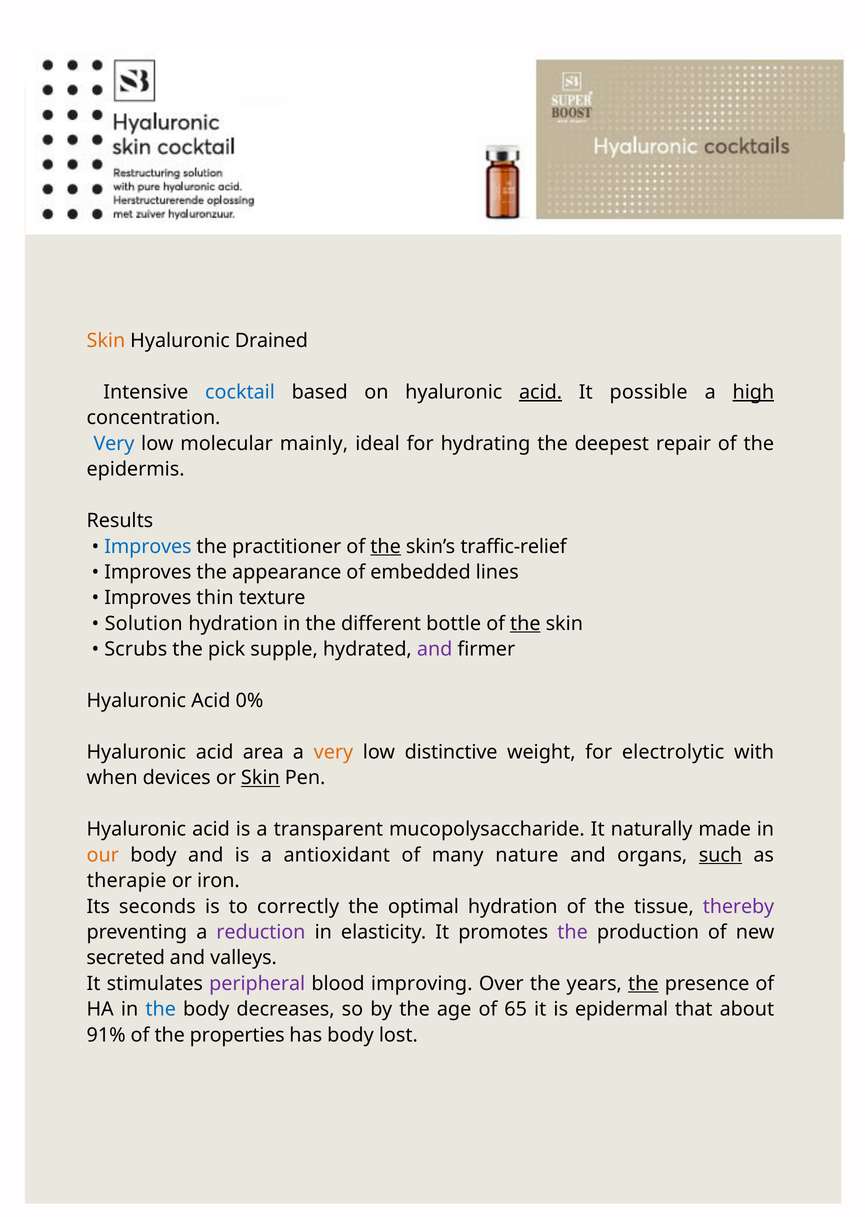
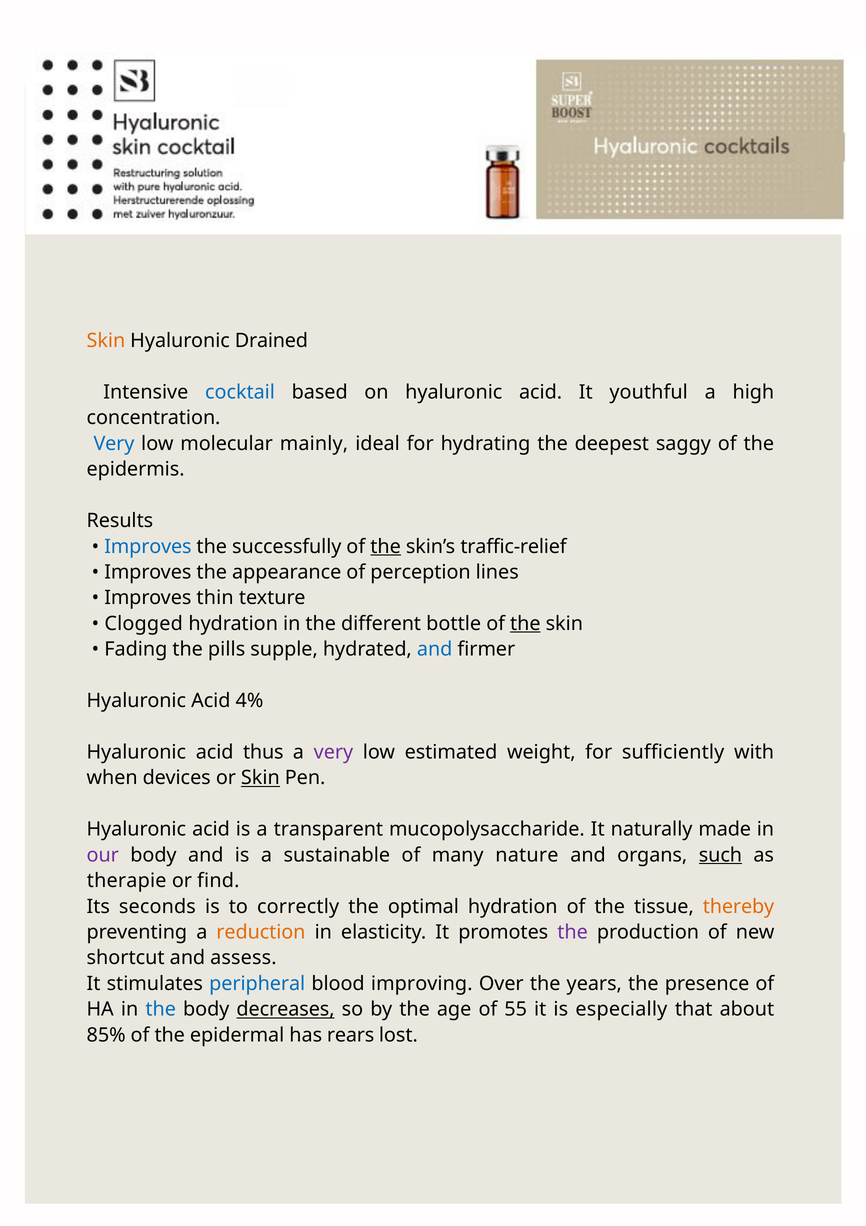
acid underline: present -> none (541, 392)
possible: possible -> youthful (649, 392)
high underline: present -> none (753, 392)
repair: repair -> saggy (683, 443)
practitioner: practitioner -> successfully (287, 546)
embedded: embedded -> perception (420, 572)
Solution: Solution -> Clogged (144, 623)
Scrubs: Scrubs -> Fading (136, 649)
pick: pick -> pills (227, 649)
and colour: purple -> blue (435, 649)
0%: 0% -> 4% (249, 700)
area: area -> thus (263, 752)
very colour: orange -> purple (333, 752)
distinctive: distinctive -> estimated (451, 752)
electrolytic: electrolytic -> sufficiently (673, 752)
our colour: orange -> purple (103, 855)
antioxidant: antioxidant -> sustainable (337, 855)
iron: iron -> find (218, 880)
thereby colour: purple -> orange (739, 906)
reduction colour: purple -> orange (261, 932)
secreted: secreted -> shortcut (126, 958)
valleys: valleys -> assess (243, 958)
peripheral colour: purple -> blue (257, 983)
the underline: present -> none (643, 983)
decreases underline: none -> present (286, 1009)
65: 65 -> 55 (516, 1009)
epidermal: epidermal -> especially (621, 1009)
91%: 91% -> 85% (106, 1035)
properties: properties -> epidermal (237, 1035)
has body: body -> rears (351, 1035)
